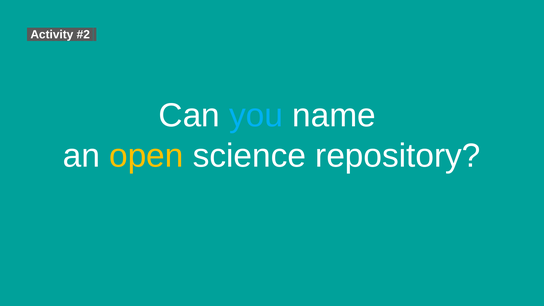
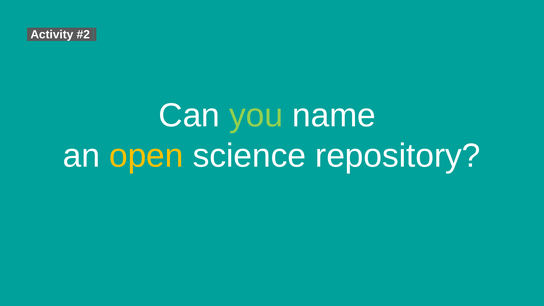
you colour: light blue -> light green (256, 116)
